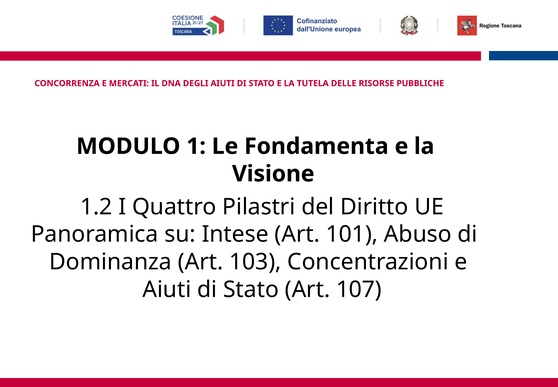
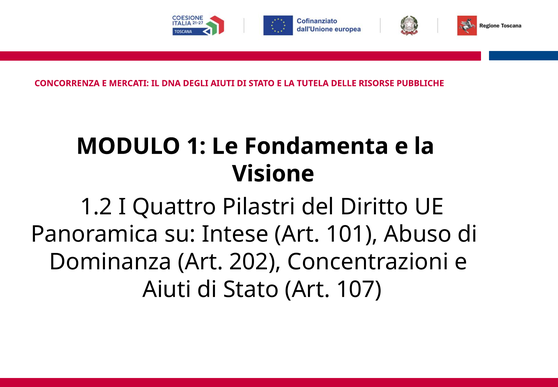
103: 103 -> 202 (255, 261)
